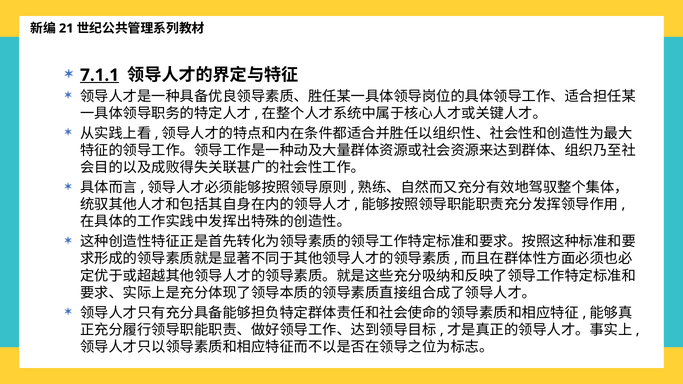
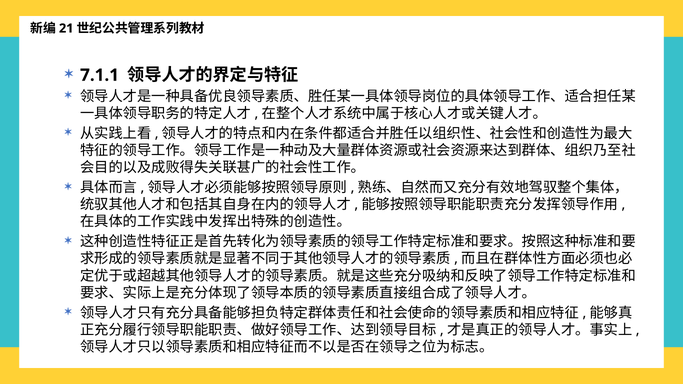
7.1.1 underline: present -> none (100, 75)
